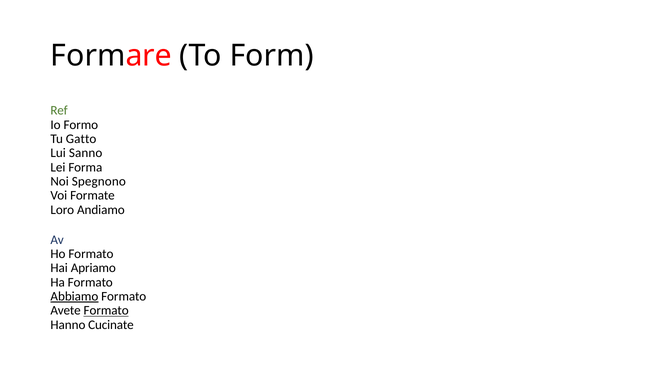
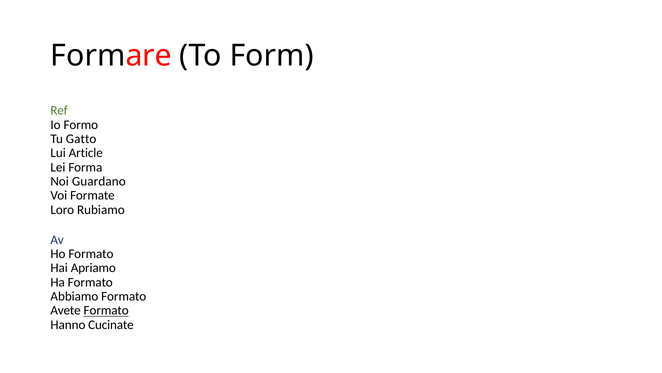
Sanno: Sanno -> Article (86, 153)
Spegnono: Spegnono -> Guardano (99, 181)
Andiamo: Andiamo -> Rubiamo (101, 209)
Abbiamo underline: present -> none (74, 296)
